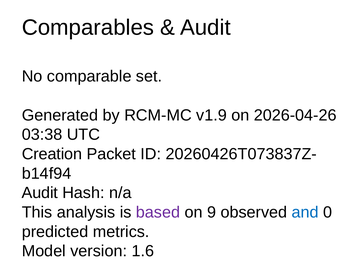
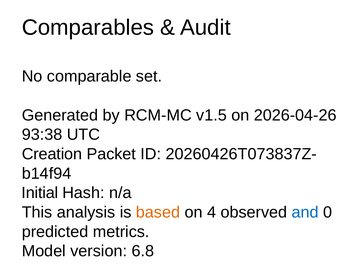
v1.9: v1.9 -> v1.5 (212, 115)
03:38: 03:38 -> 93:38 (42, 135)
Audit: Audit -> Initial (40, 193)
based colour: purple -> orange (158, 212)
9: 9 -> 4 (212, 212)
1.6: 1.6 -> 6.8 (143, 251)
